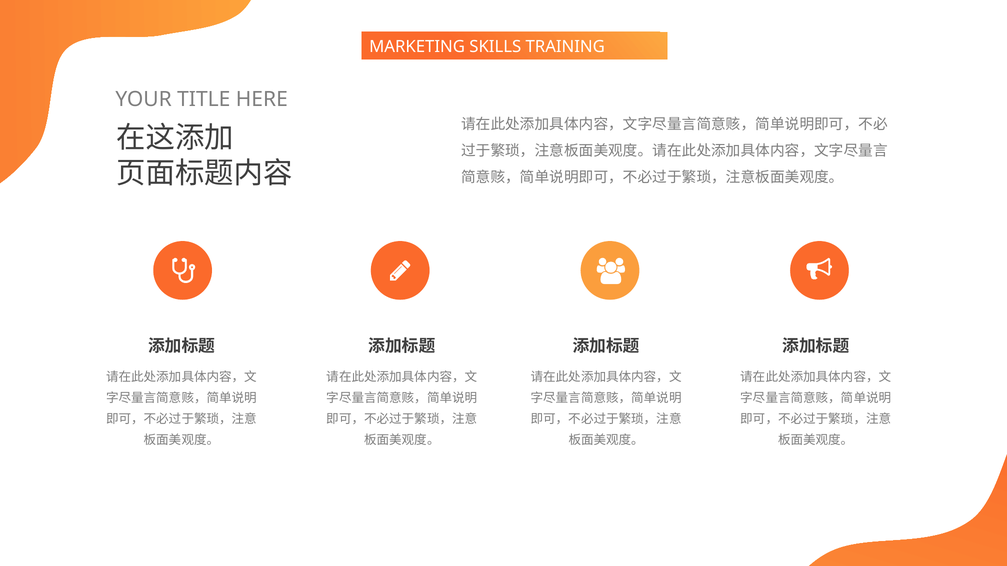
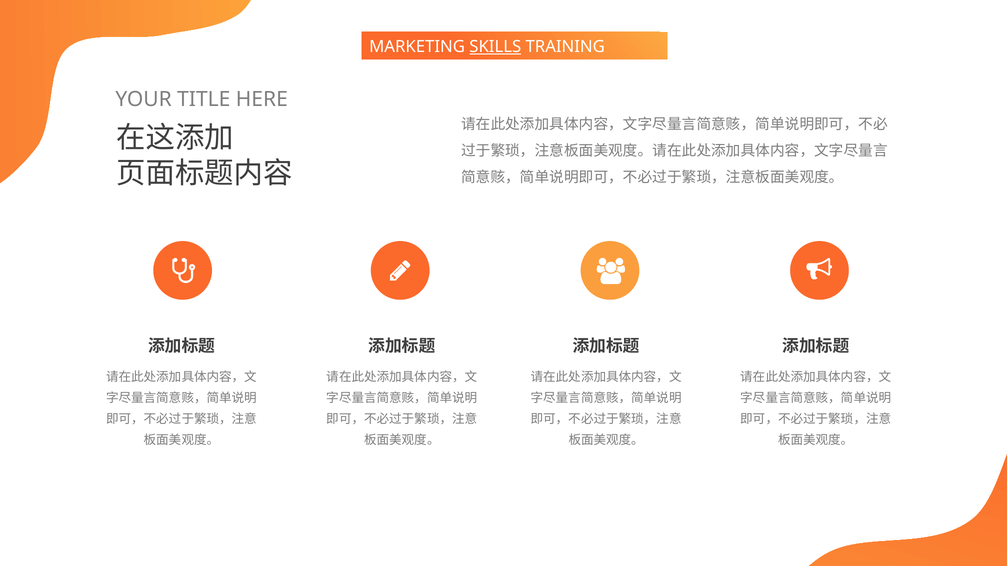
SKILLS underline: none -> present (495, 47)
